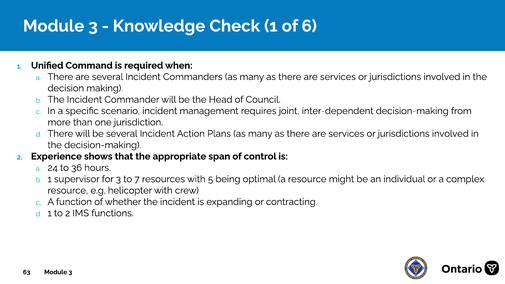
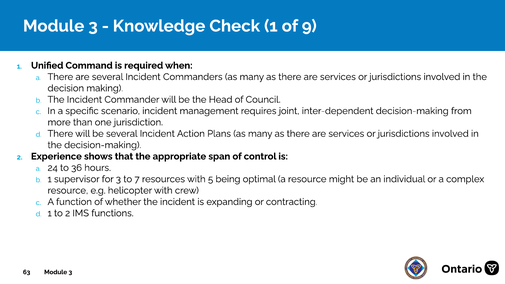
6: 6 -> 9 (309, 26)
